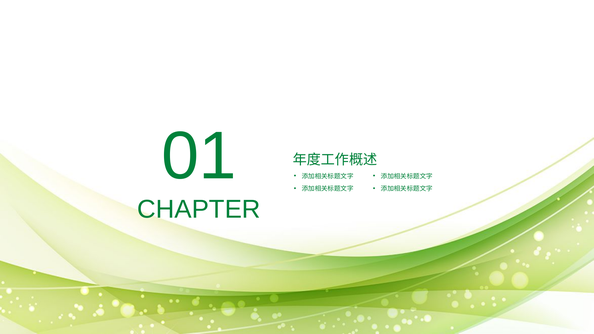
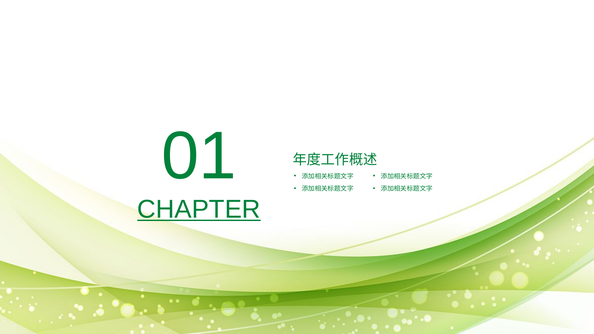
CHAPTER underline: none -> present (199, 209)
